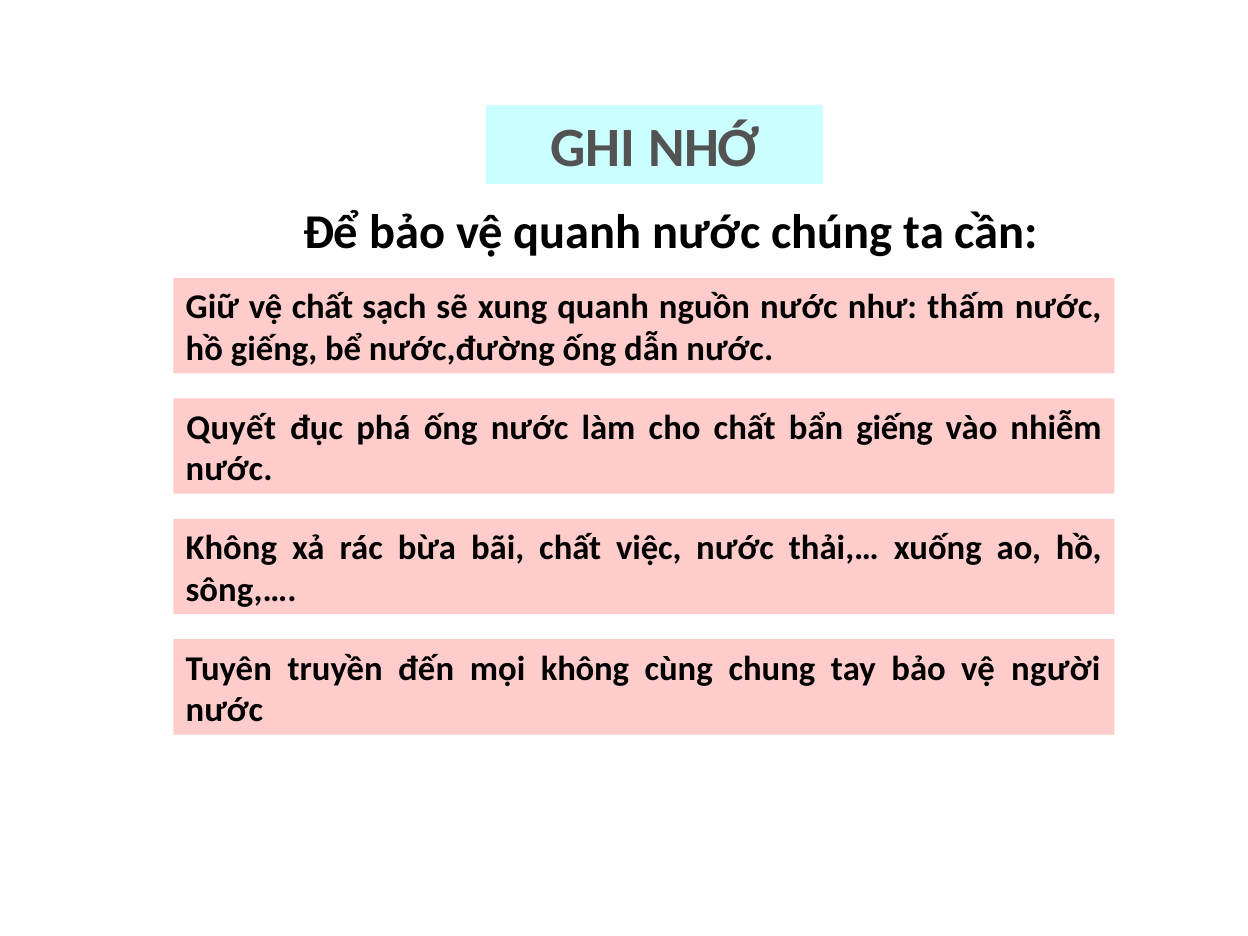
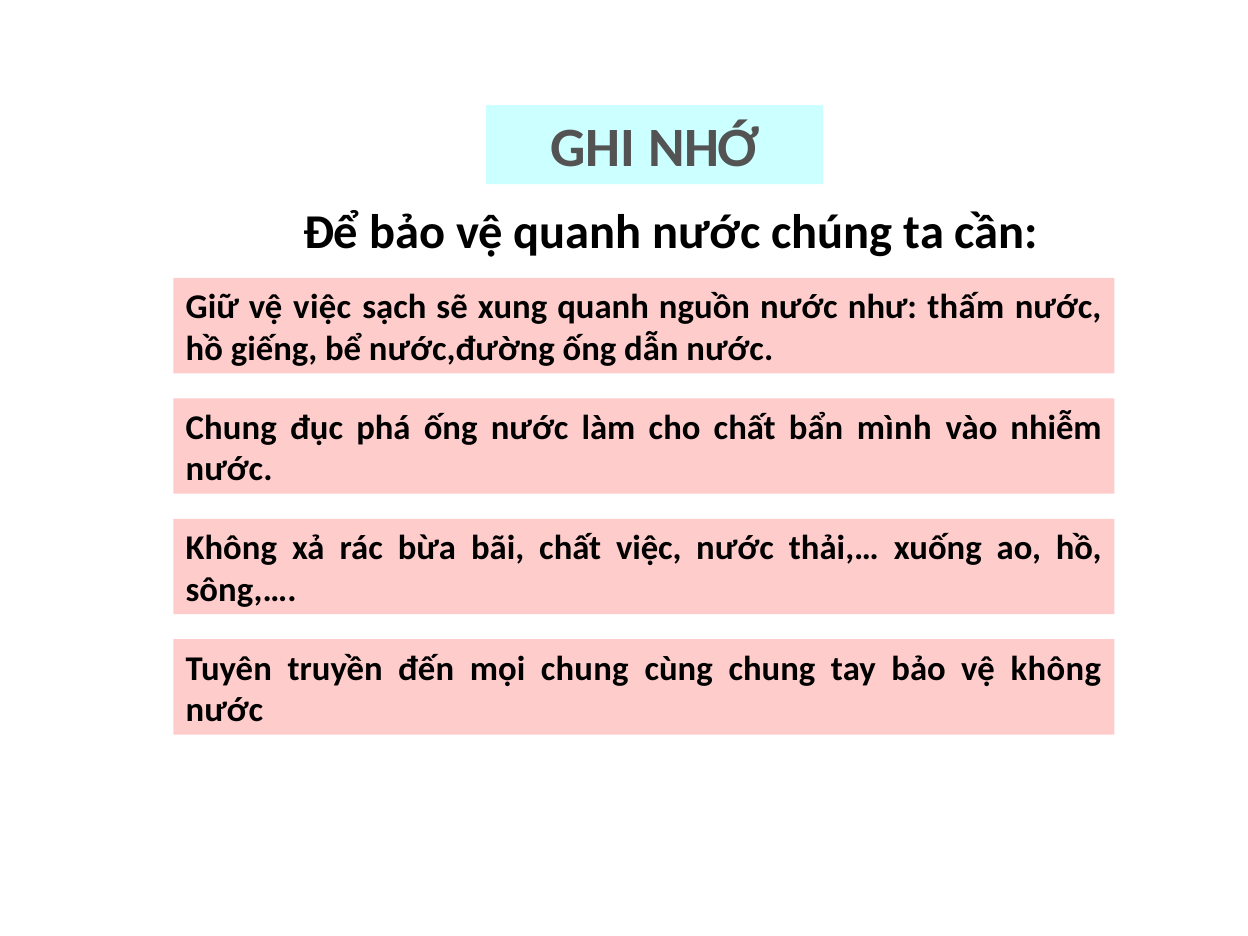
vệ chất: chất -> việc (322, 307)
Quyết: Quyết -> Chung (231, 428)
bẩn giếng: giếng -> mình (894, 428)
mọi không: không -> chung (585, 669)
vệ người: người -> không (1056, 669)
